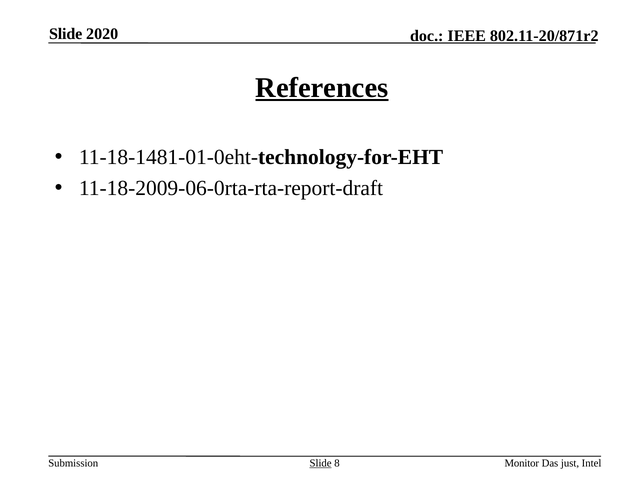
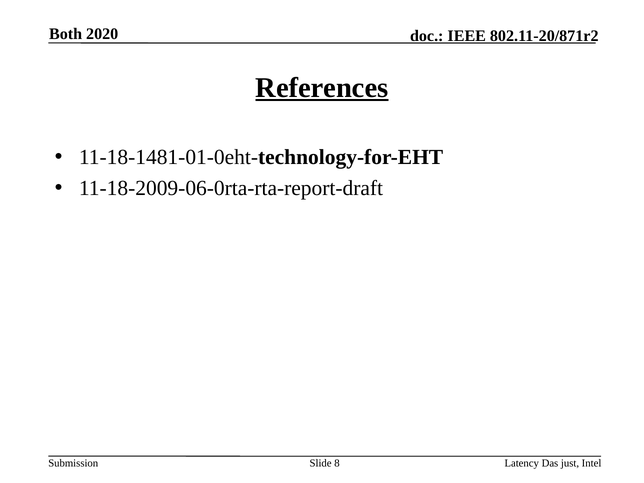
Slide: Slide -> Both (66, 34)
Slide underline: present -> none (321, 463)
Monitor: Monitor -> Latency (522, 463)
